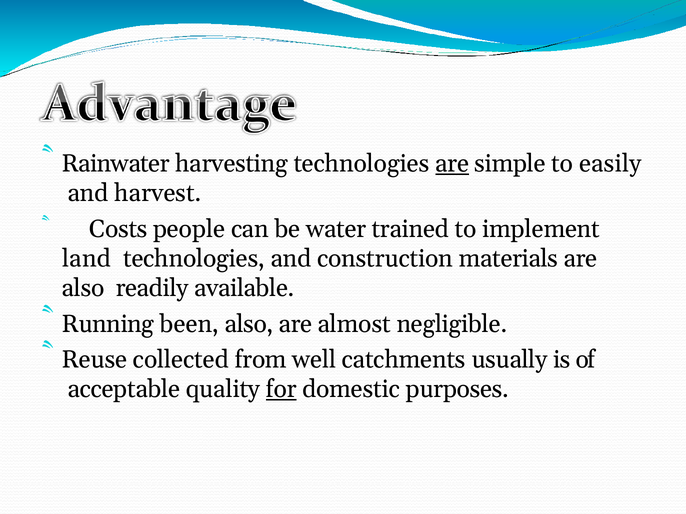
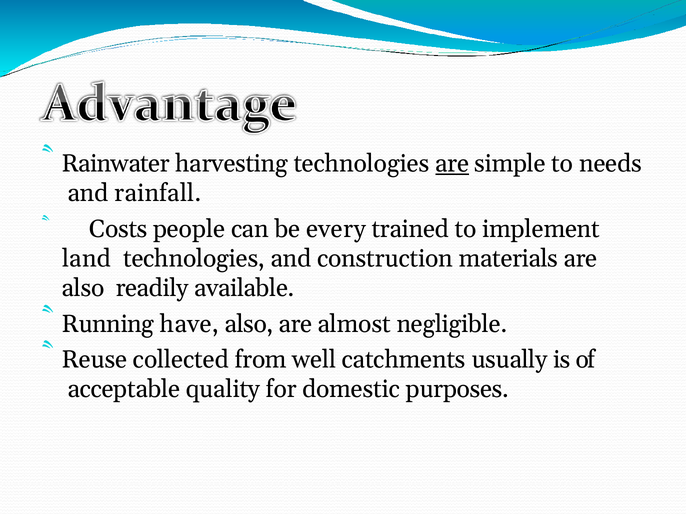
easily: easily -> needs (611, 164)
harvest: harvest -> rainfall (158, 193)
water: water -> every (336, 229)
been: been -> have (189, 324)
for underline: present -> none (281, 390)
